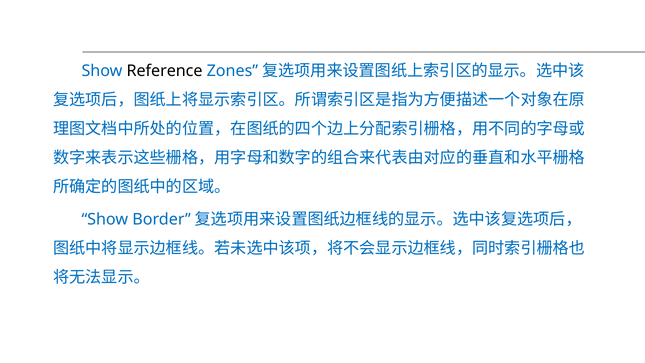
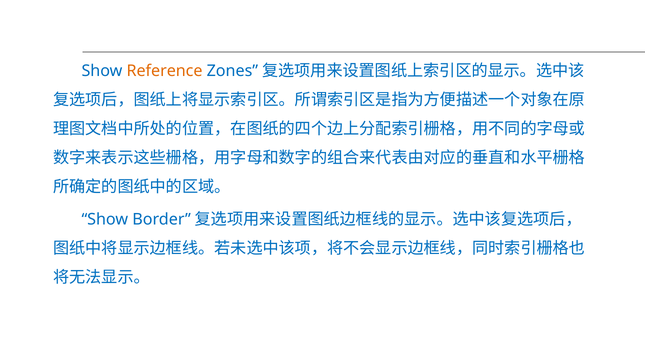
Reference colour: black -> orange (165, 71)
